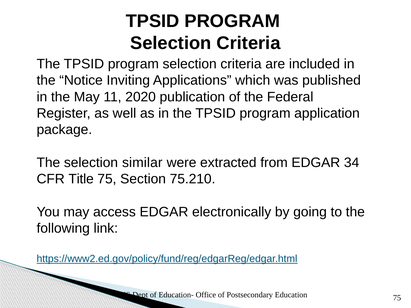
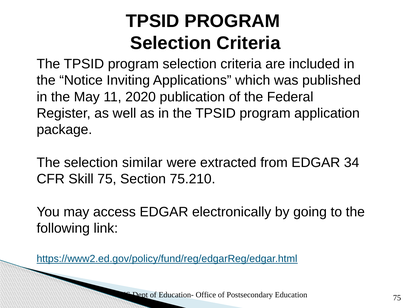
Title: Title -> Skill (81, 179)
